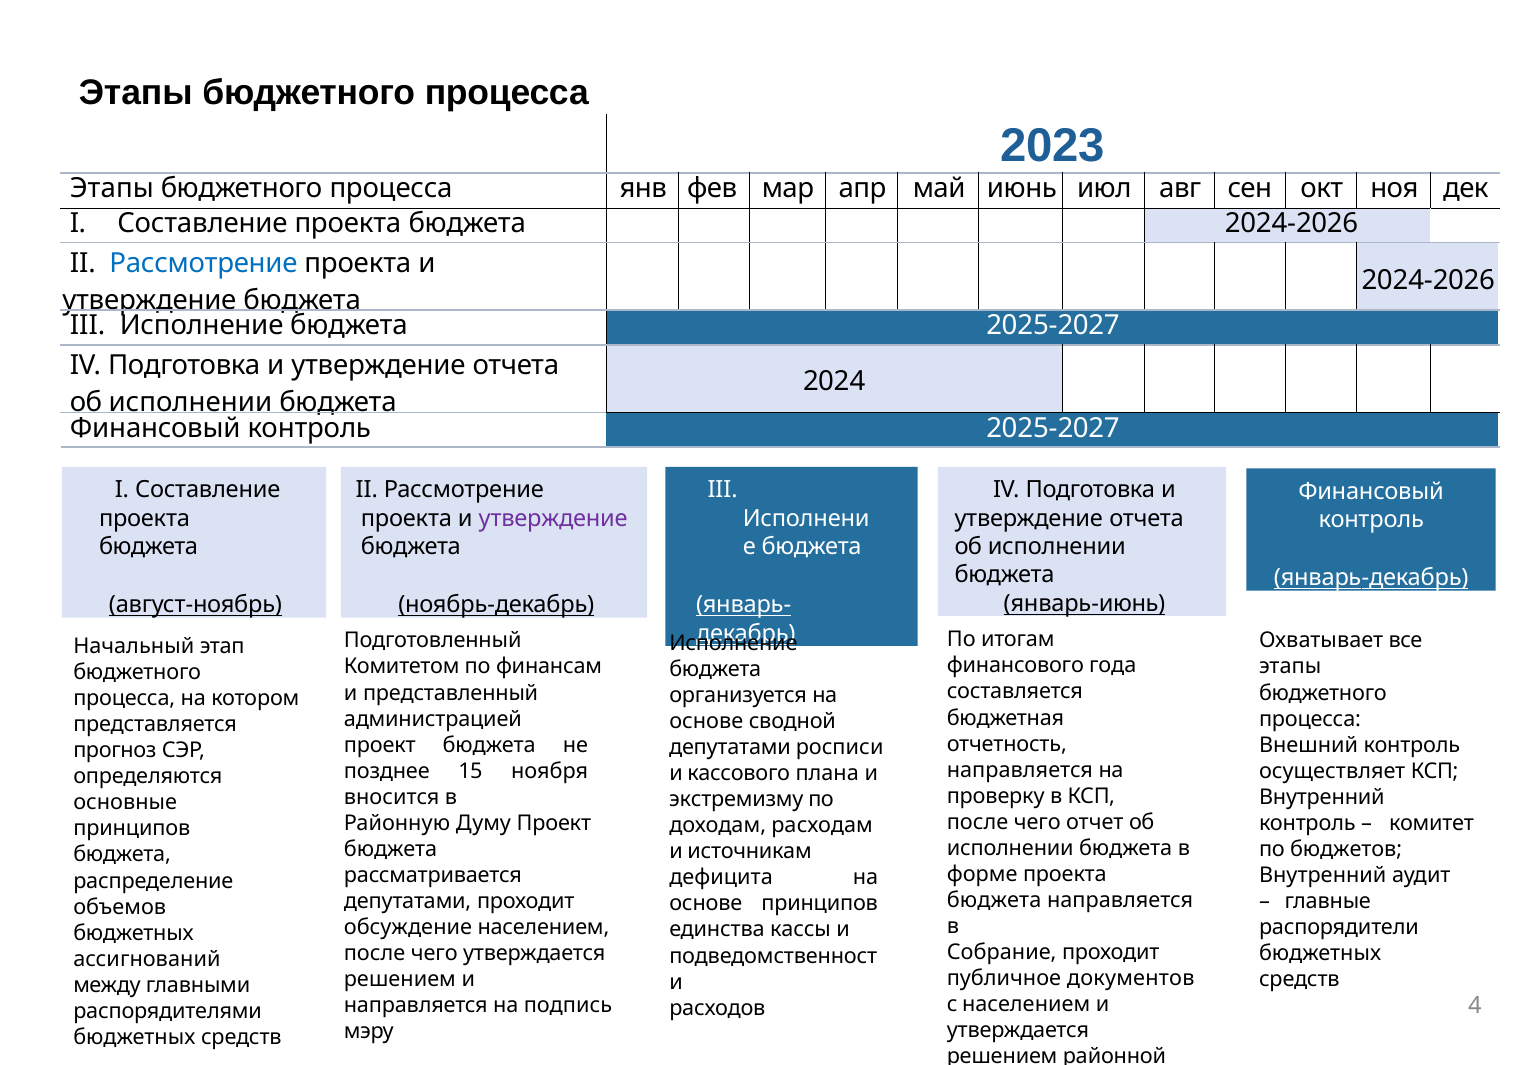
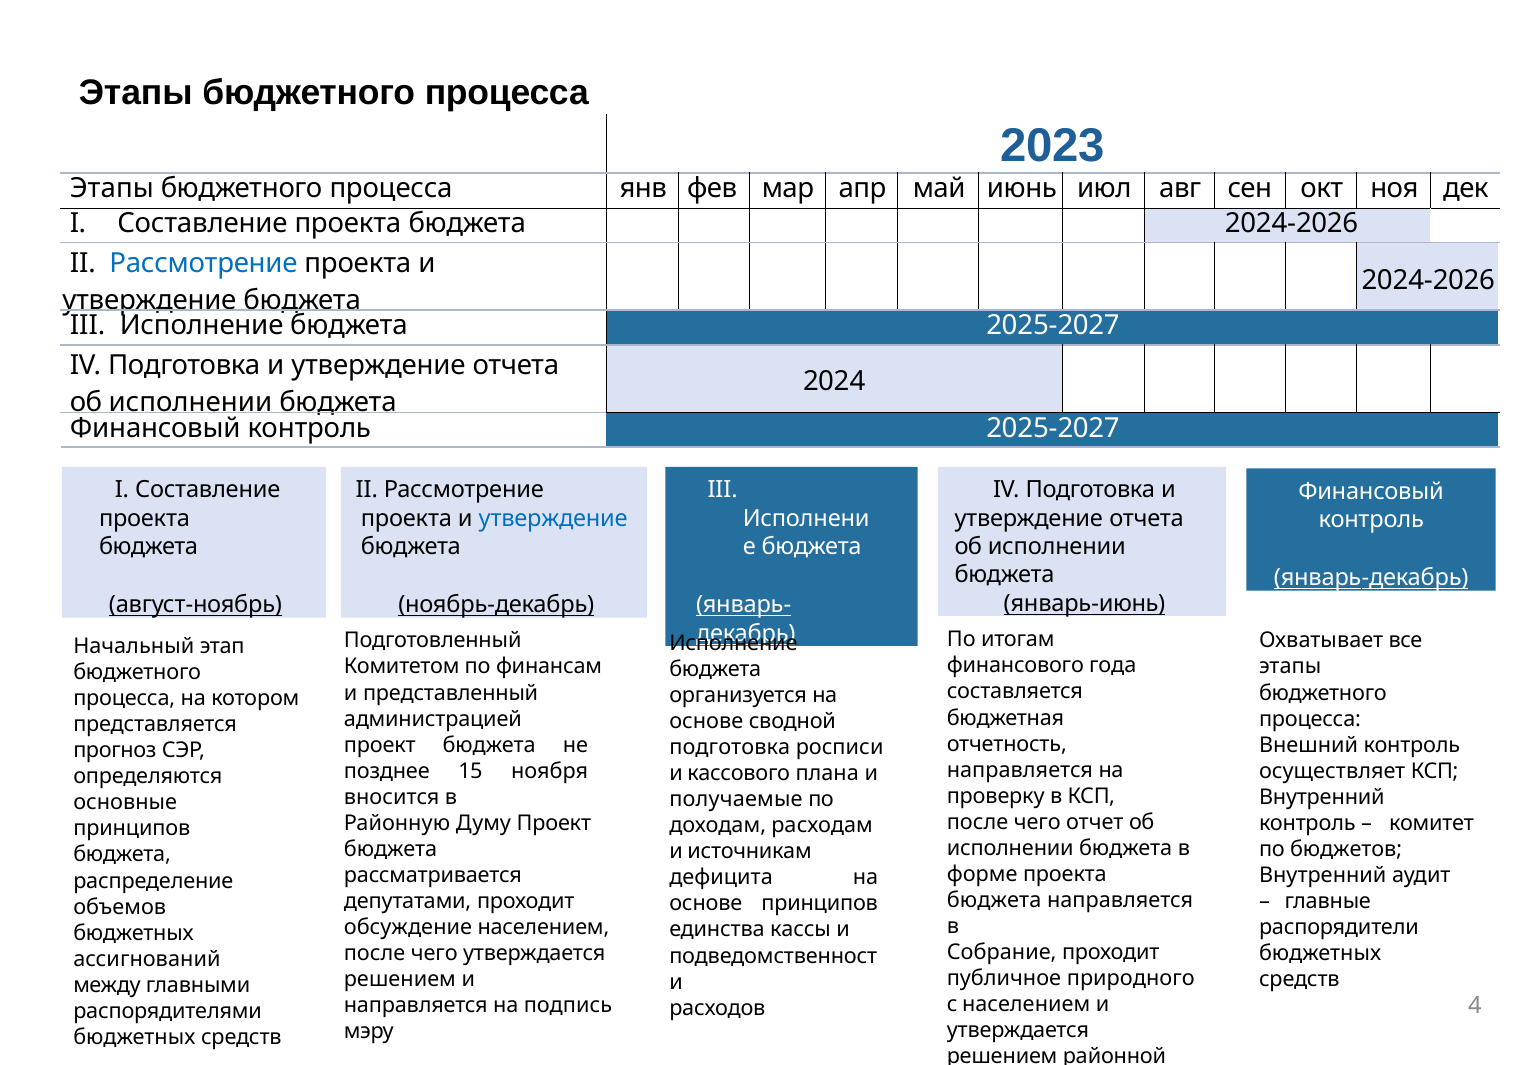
утверждение colour: purple -> blue (553, 518)
депутатами: депутатами -> подготовка (730, 747)
экстремизму: экстремизму -> получаемые (736, 799)
документов: документов -> природного (1131, 978)
